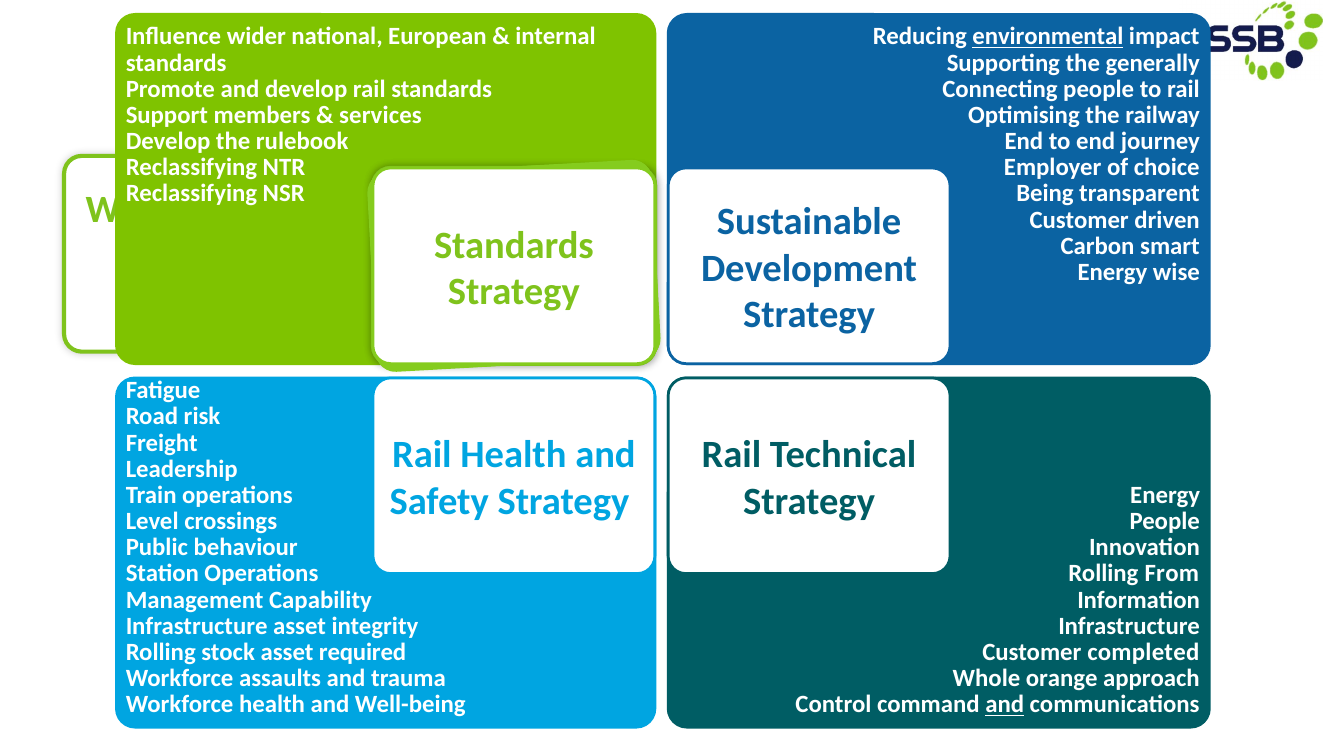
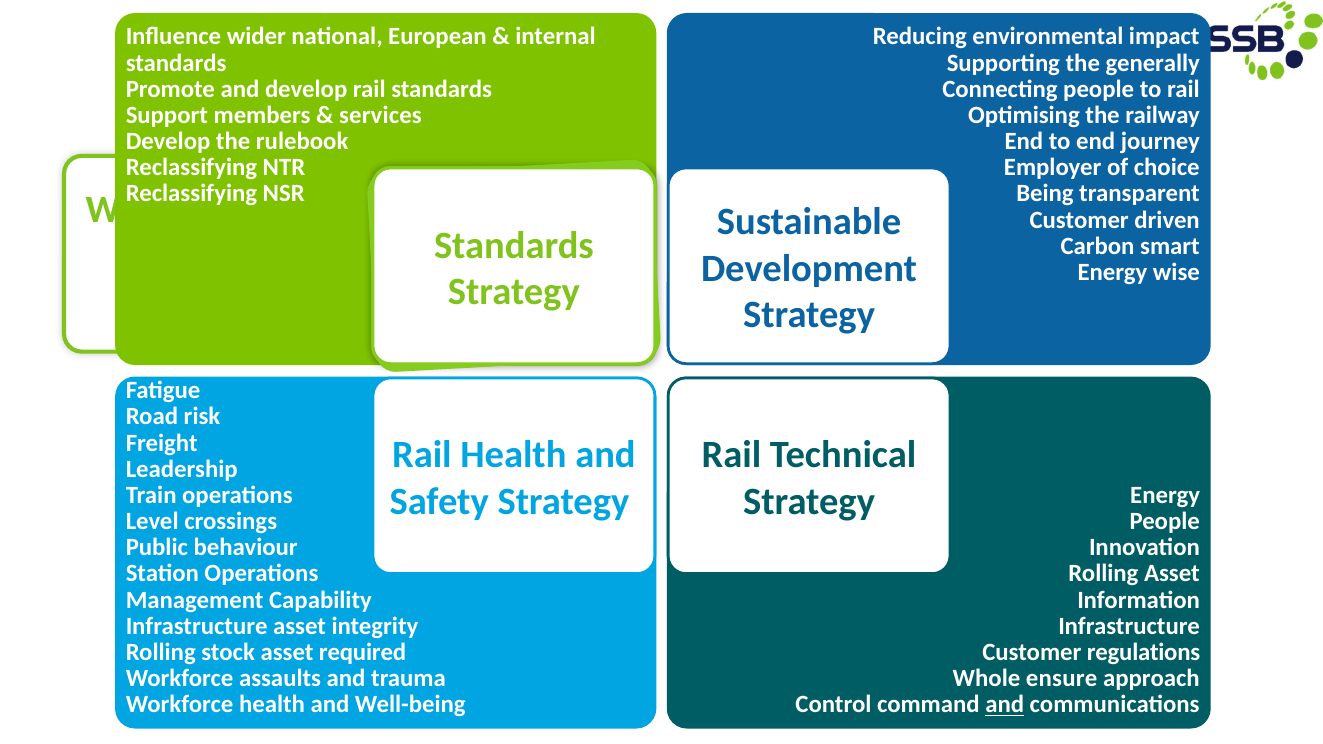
environmental underline: present -> none (1048, 37)
Rolling From: From -> Asset (1172, 574)
completed: completed -> regulations (1144, 652)
orange: orange -> ensure (1062, 679)
